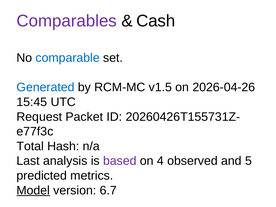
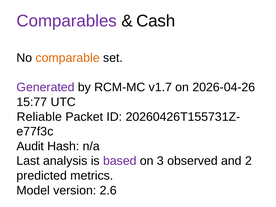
comparable colour: blue -> orange (68, 58)
Generated colour: blue -> purple (45, 87)
v1.5: v1.5 -> v1.7 (160, 87)
15:45: 15:45 -> 15:77 (32, 102)
Request: Request -> Reliable (39, 117)
Total: Total -> Audit (30, 146)
4: 4 -> 3 (160, 161)
5: 5 -> 2 (248, 161)
Model underline: present -> none (33, 190)
6.7: 6.7 -> 2.6 (108, 190)
